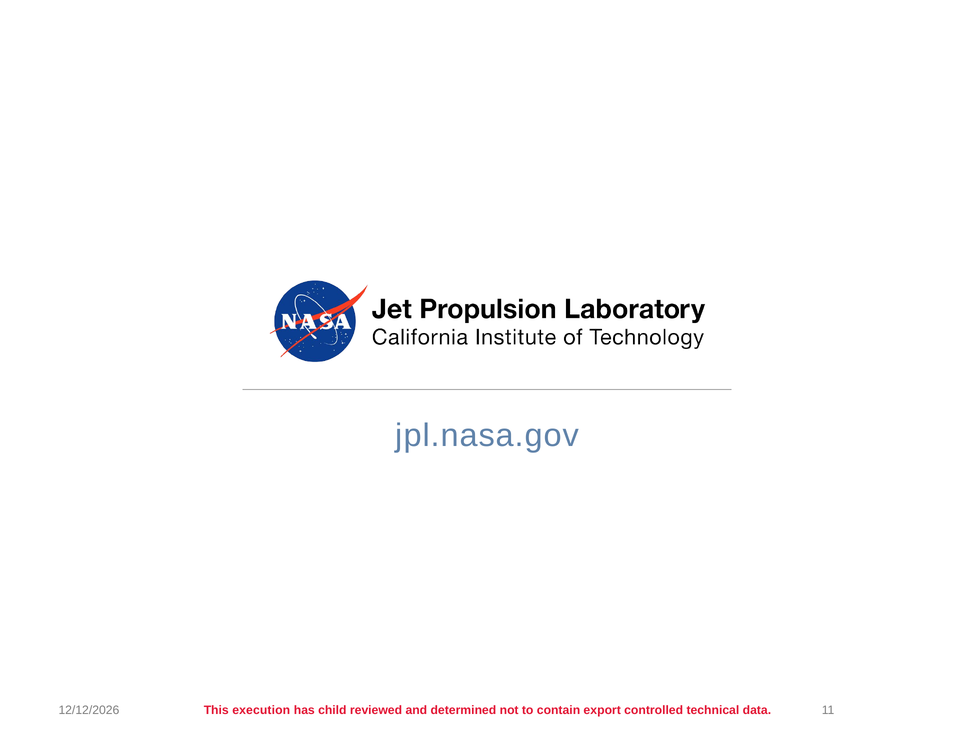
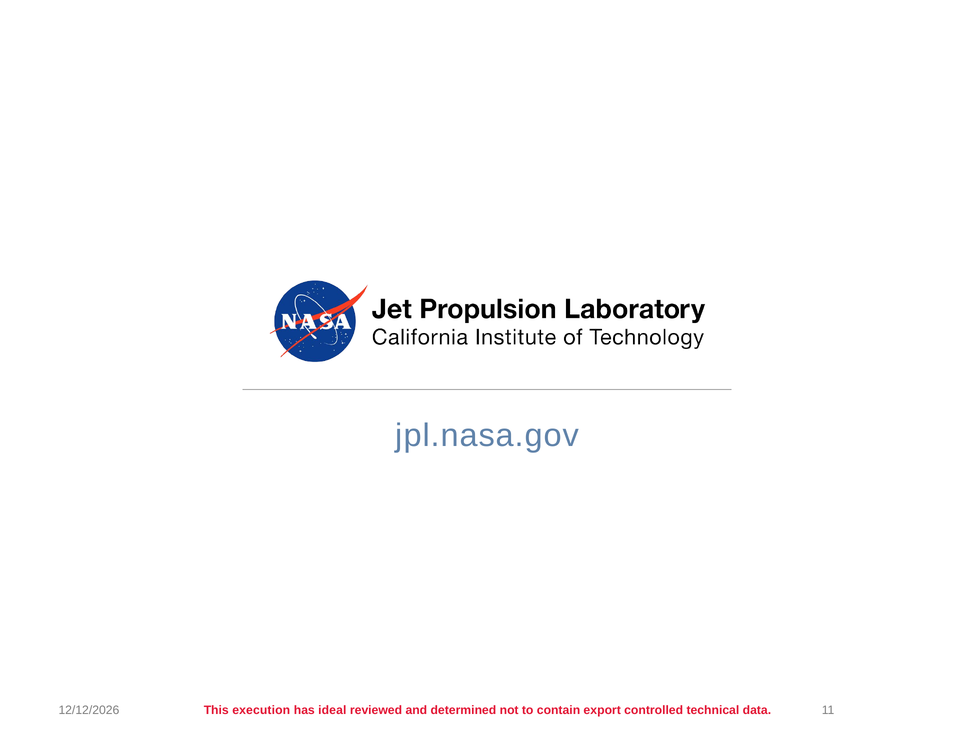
child: child -> ideal (332, 711)
